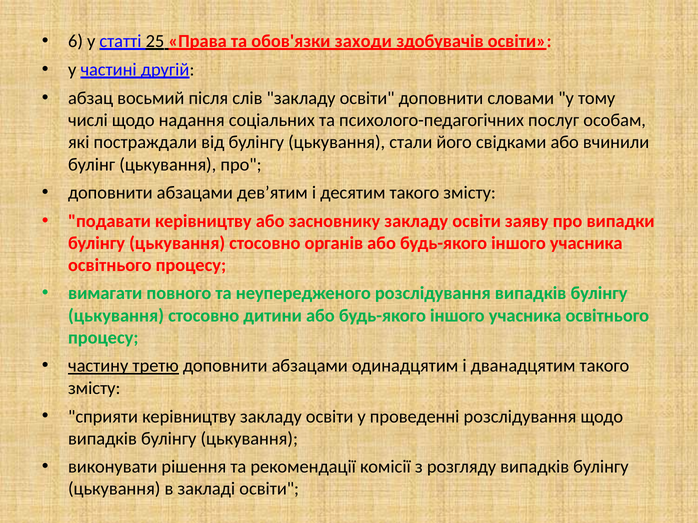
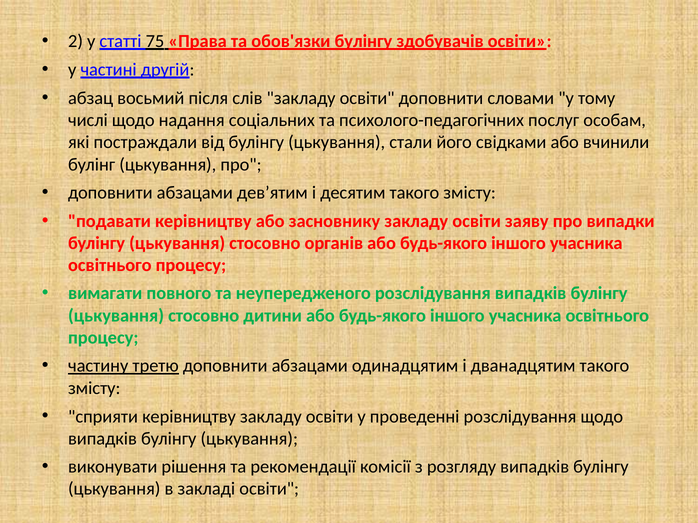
6: 6 -> 2 (76, 41)
25: 25 -> 75 (155, 41)
обов'язки заходи: заходи -> булінгу (363, 41)
